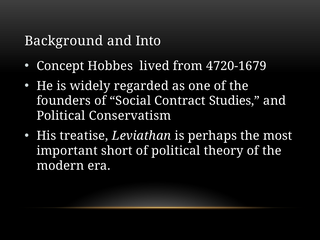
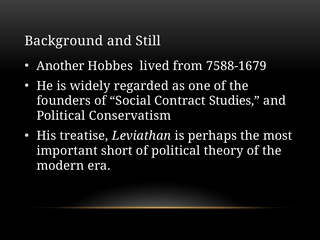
Into: Into -> Still (148, 41)
Concept: Concept -> Another (60, 66)
4720-1679: 4720-1679 -> 7588-1679 (236, 66)
